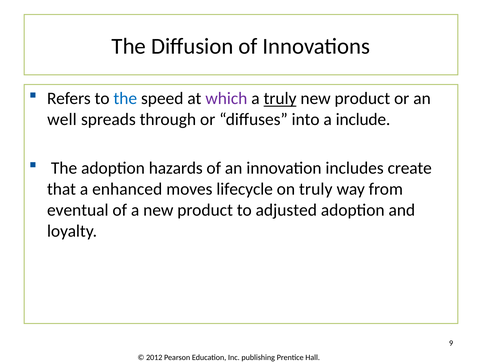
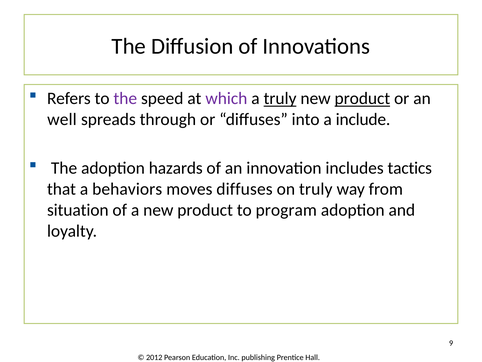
the colour: blue -> purple (125, 98)
product underline: none -> present (362, 98)
create: create -> tactics (410, 168)
enhanced: enhanced -> behaviors (127, 189)
moves lifecycle: lifecycle -> diffuses (244, 189)
eventual: eventual -> situation (78, 210)
adjusted: adjusted -> program (286, 210)
